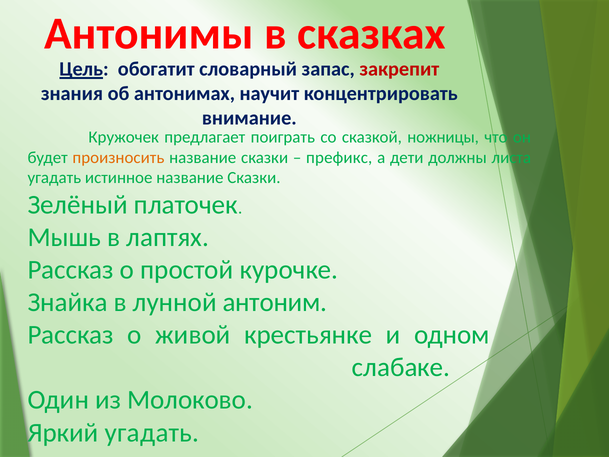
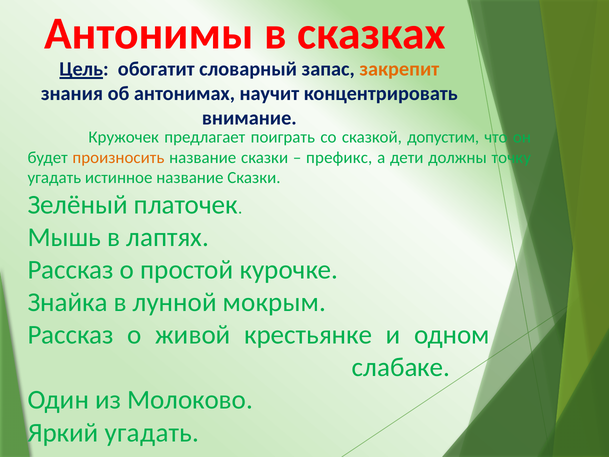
закрепит colour: red -> orange (399, 69)
ножницы: ножницы -> допустим (443, 137)
листа: листа -> точку (511, 158)
антоним: антоним -> мокрым (275, 302)
